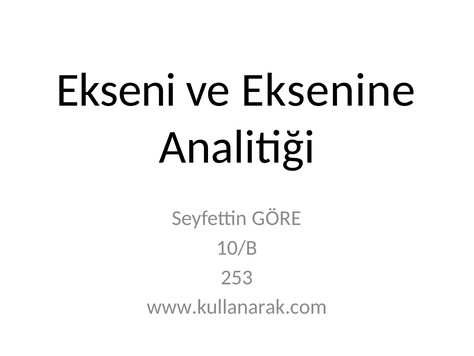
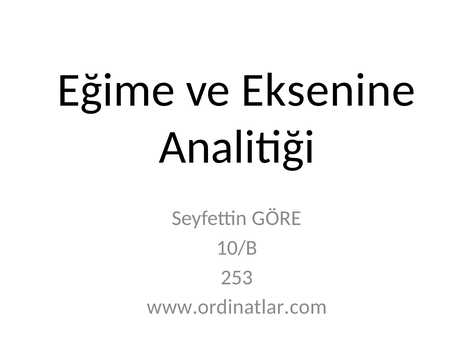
Ekseni: Ekseni -> Eğime (116, 90)
www.kullanarak.com: www.kullanarak.com -> www.ordinatlar.com (237, 307)
